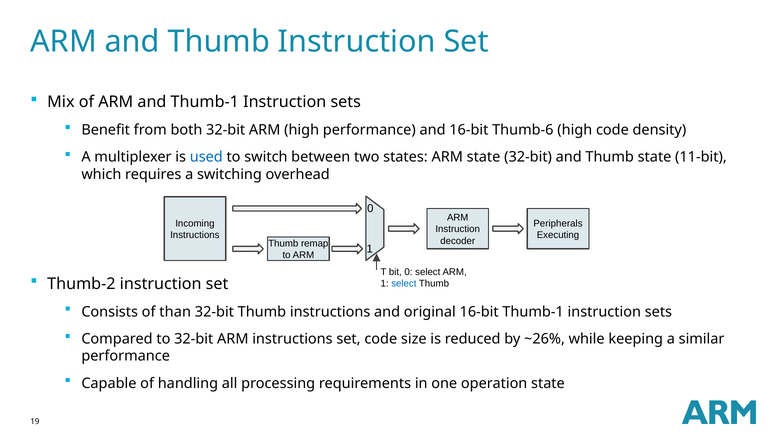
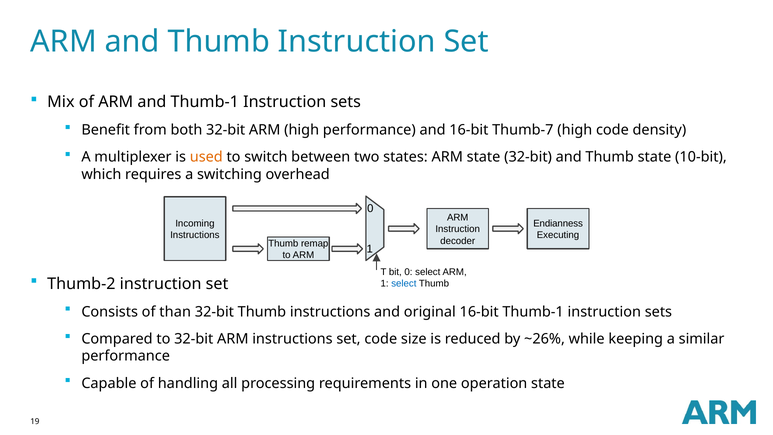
Thumb-6: Thumb-6 -> Thumb-7 (523, 130)
used colour: blue -> orange (206, 157)
11-bit: 11-bit -> 10-bit (701, 157)
Peripherals: Peripherals -> Endianness (558, 223)
